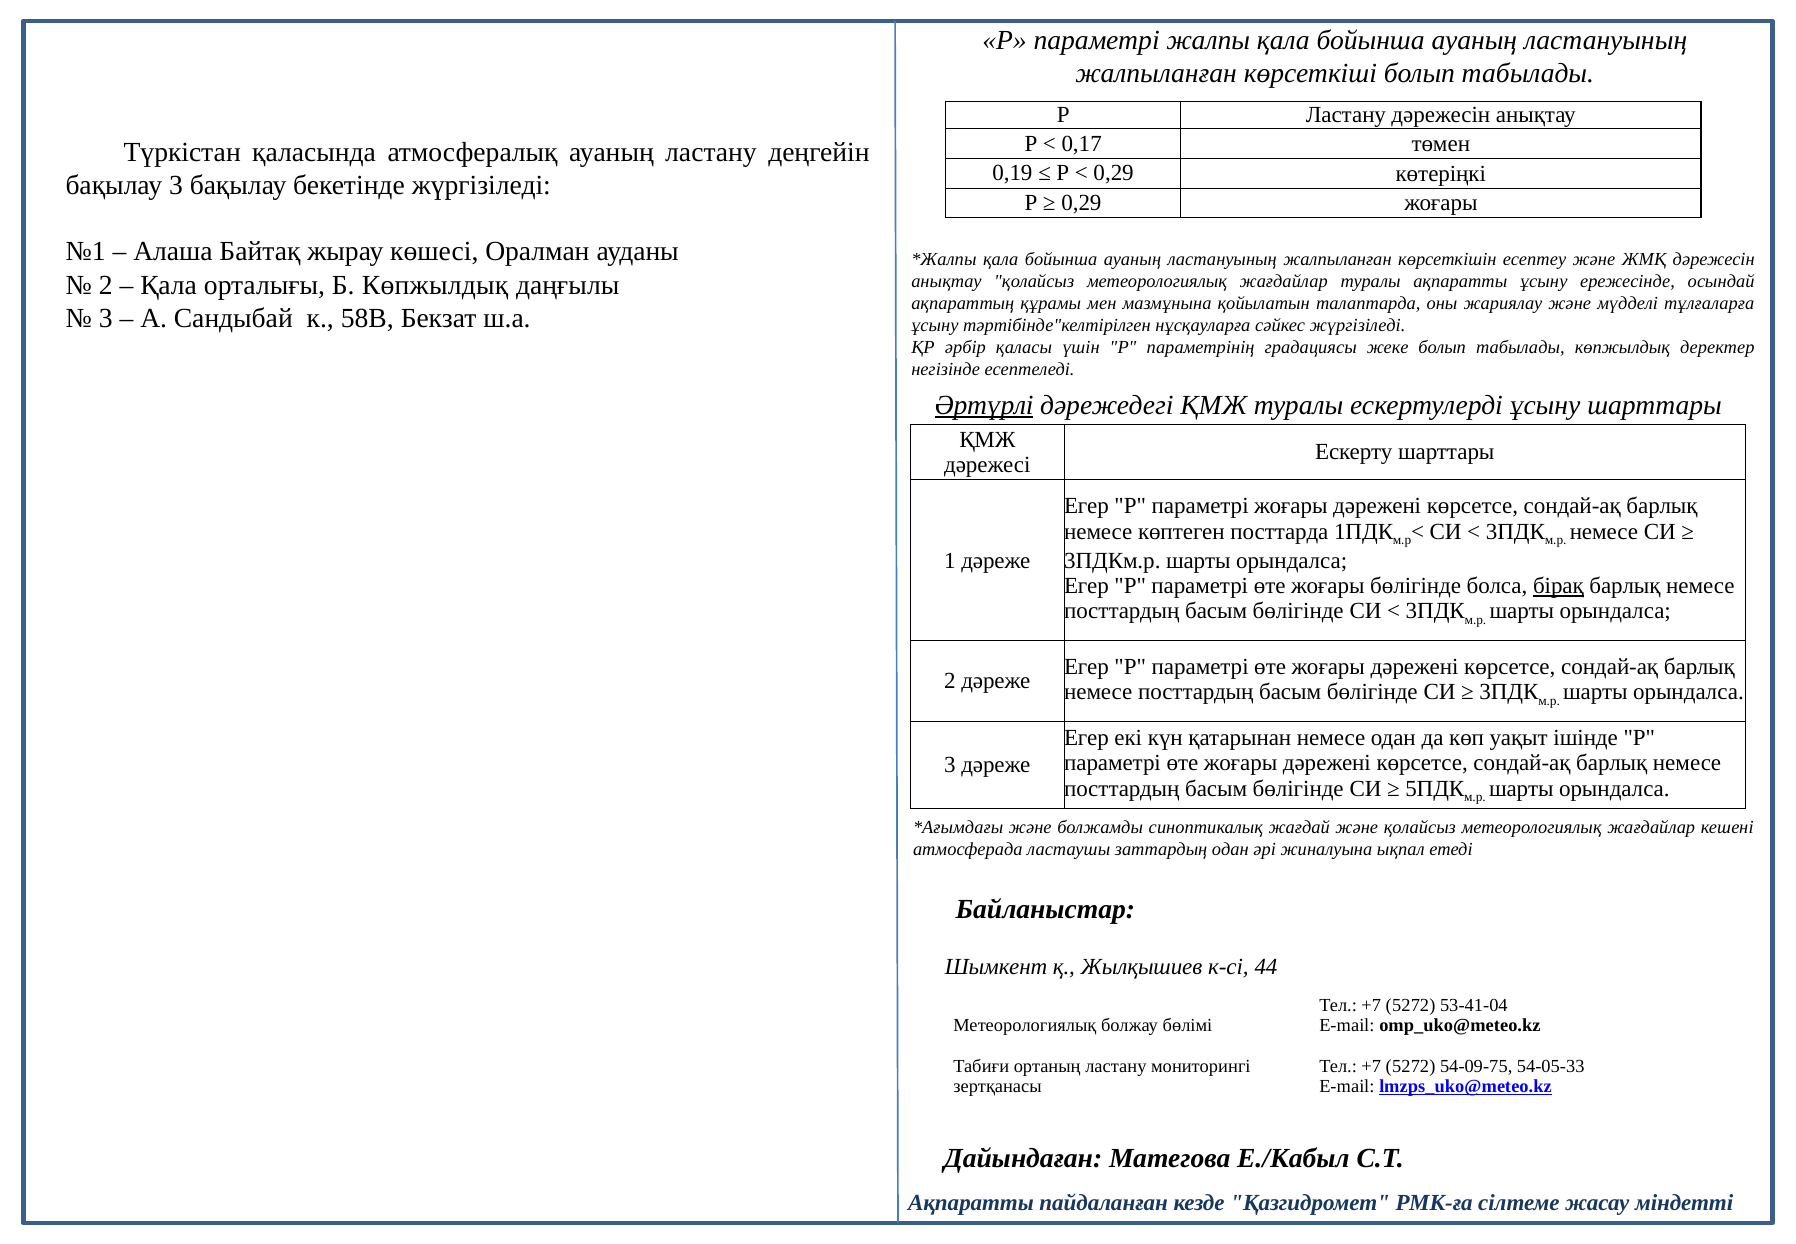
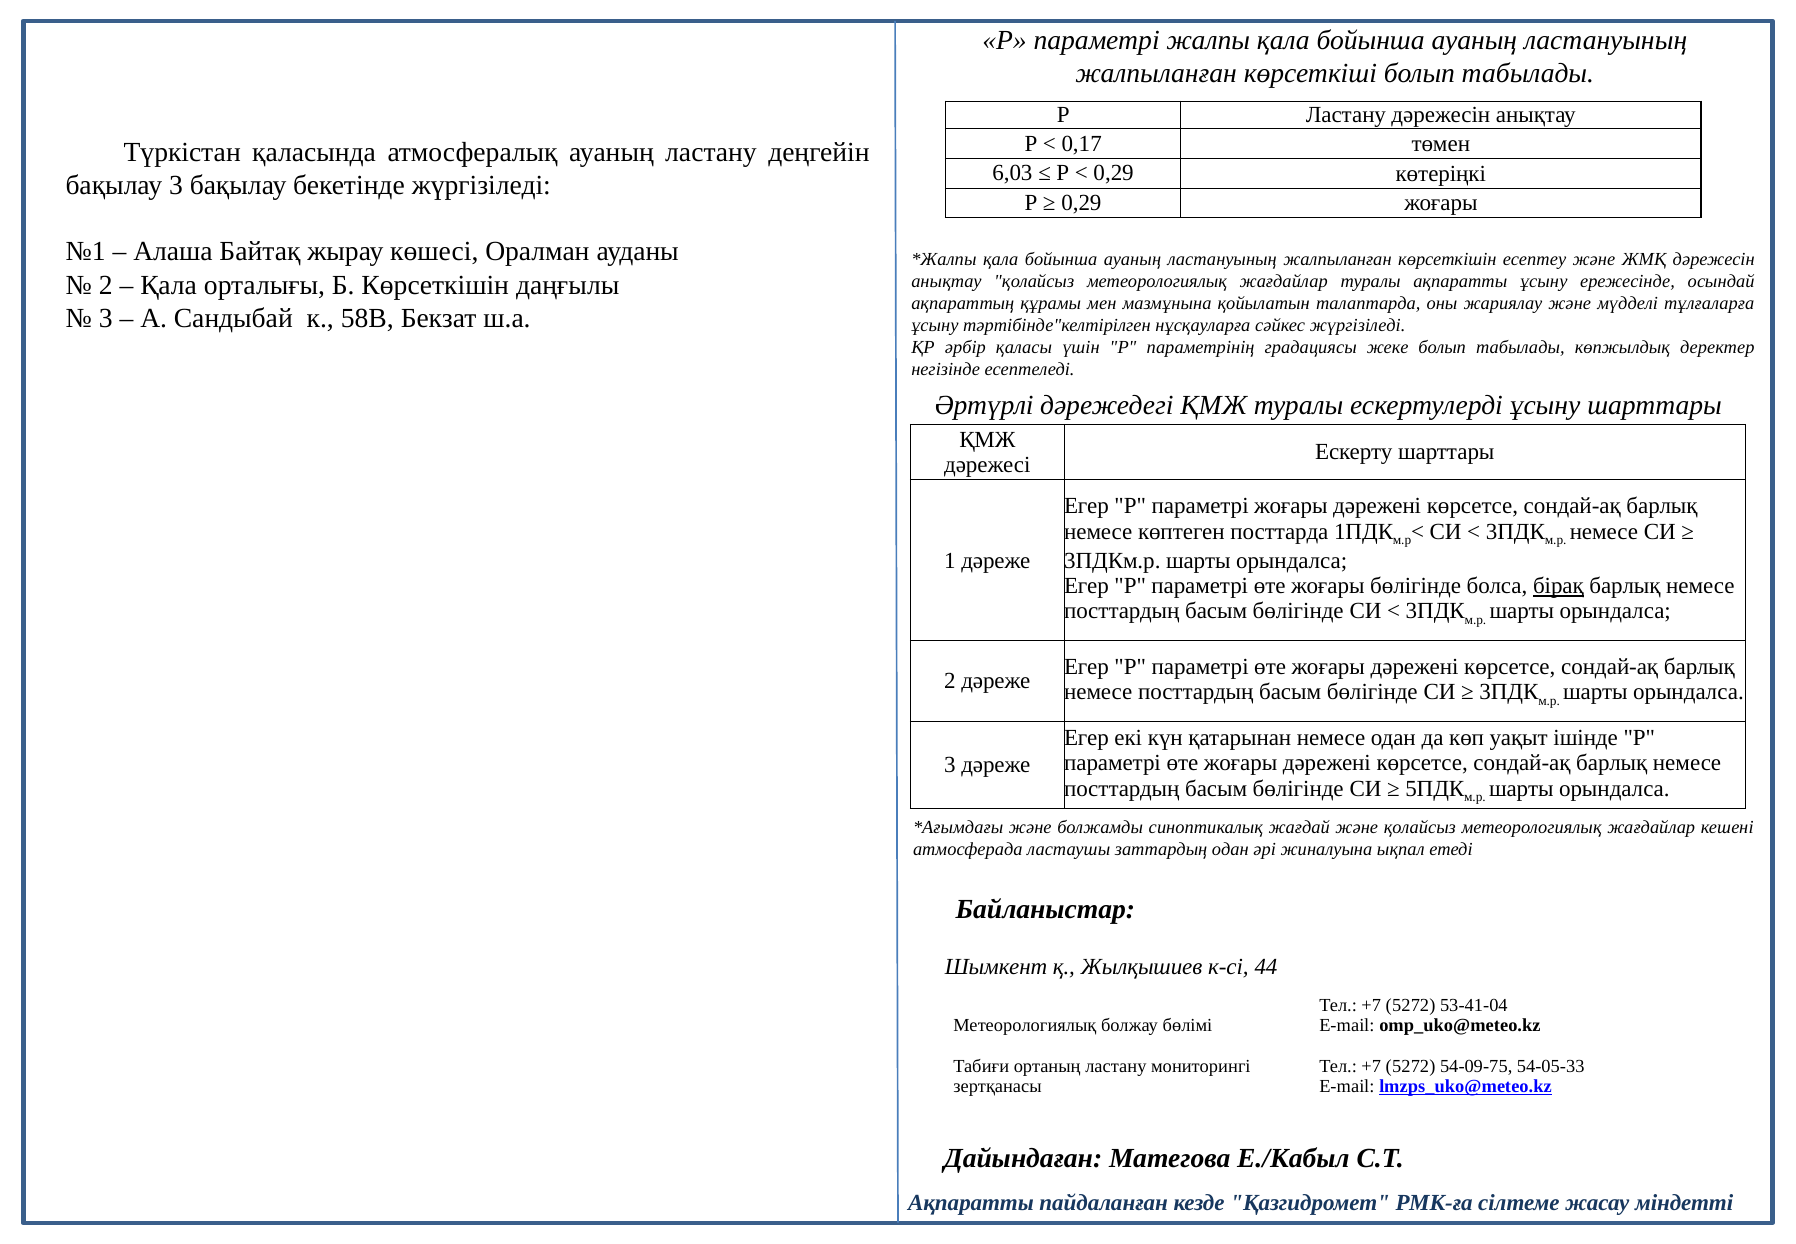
0,19: 0,19 -> 6,03 (1012, 173)
Б Көпжылдық: Көпжылдық -> Көрсеткішін (435, 285)
Әртүрлі underline: present -> none (984, 405)
